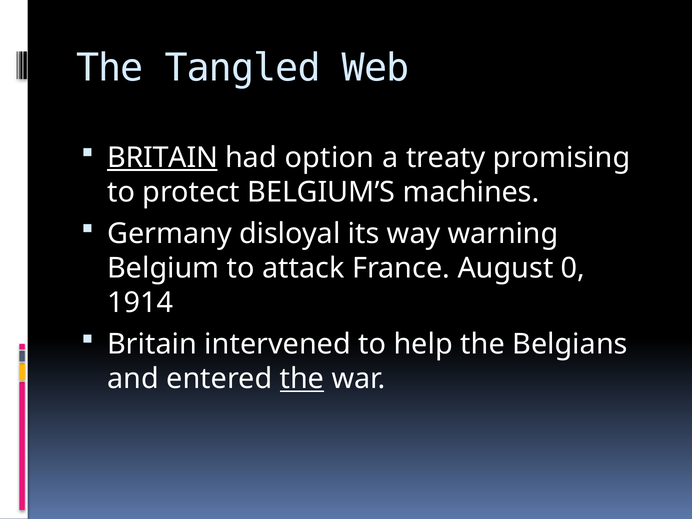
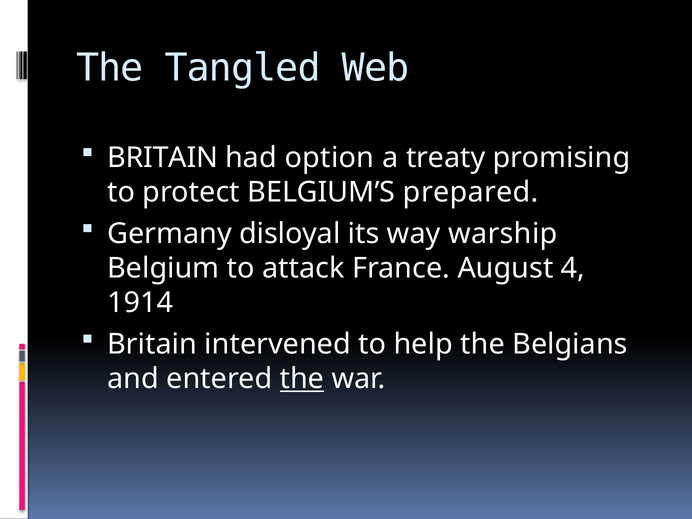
BRITAIN underline: present -> none (162, 158)
machines: machines -> prepared (471, 192)
warning: warning -> warship (503, 234)
0: 0 -> 4 (573, 268)
